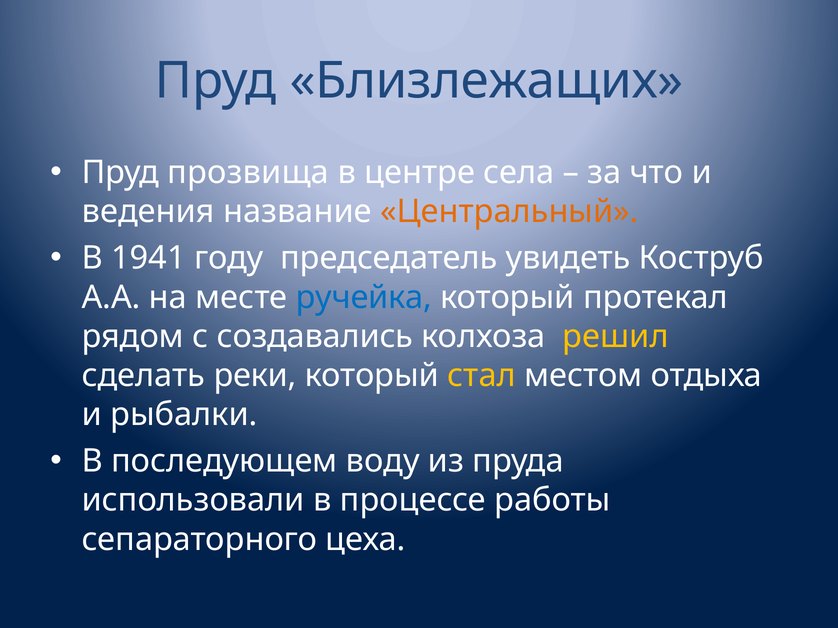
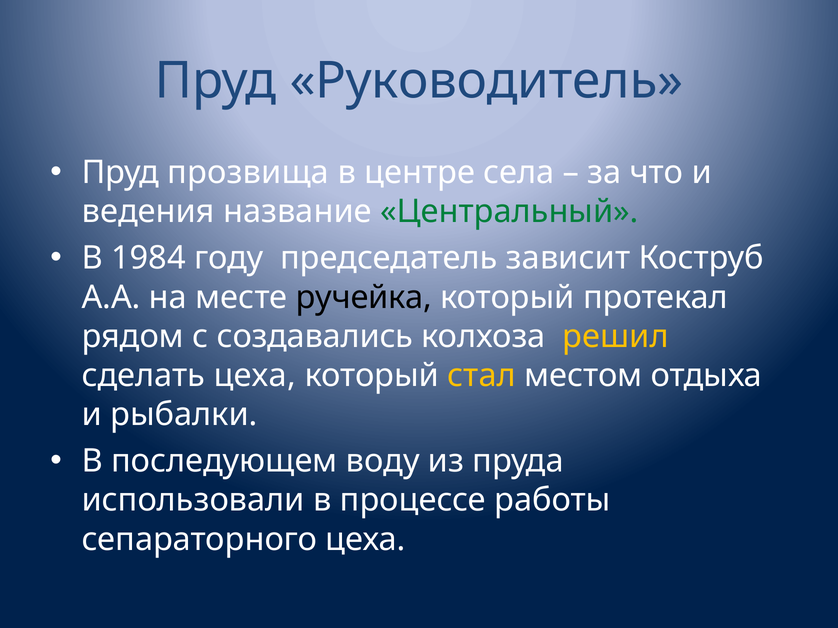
Близлежащих: Близлежащих -> Руководитель (486, 81)
Центральный colour: orange -> green (509, 212)
1941: 1941 -> 1984 (149, 258)
увидеть: увидеть -> зависит (568, 258)
ручейка colour: blue -> black (364, 298)
сделать реки: реки -> цеха (255, 376)
